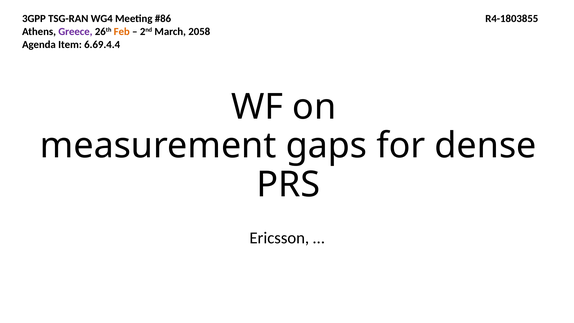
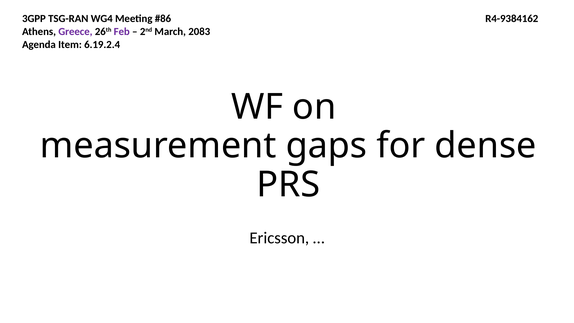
R4-1803855: R4-1803855 -> R4-9384162 (512, 19)
Feb colour: orange -> purple (122, 32)
2058: 2058 -> 2083 (199, 32)
6.69.4.4: 6.69.4.4 -> 6.19.2.4 (102, 45)
